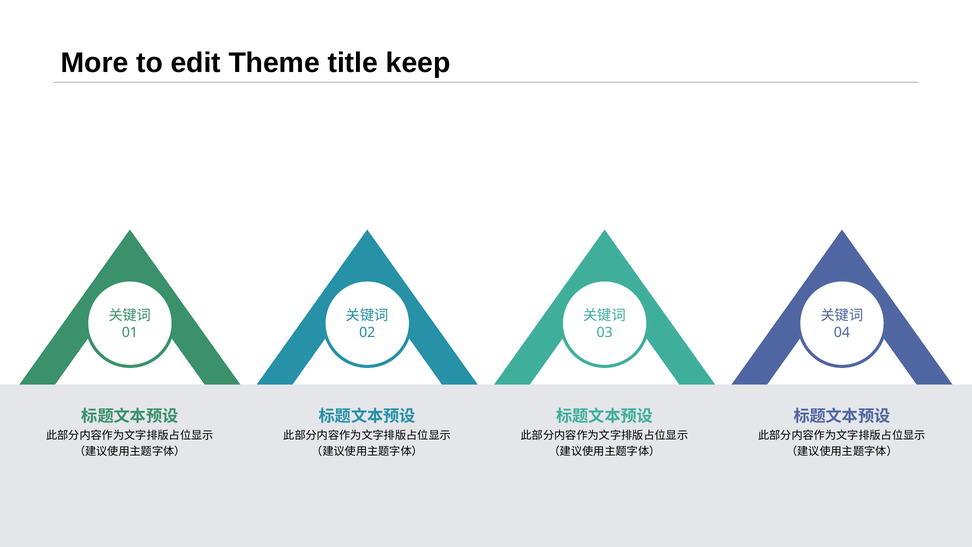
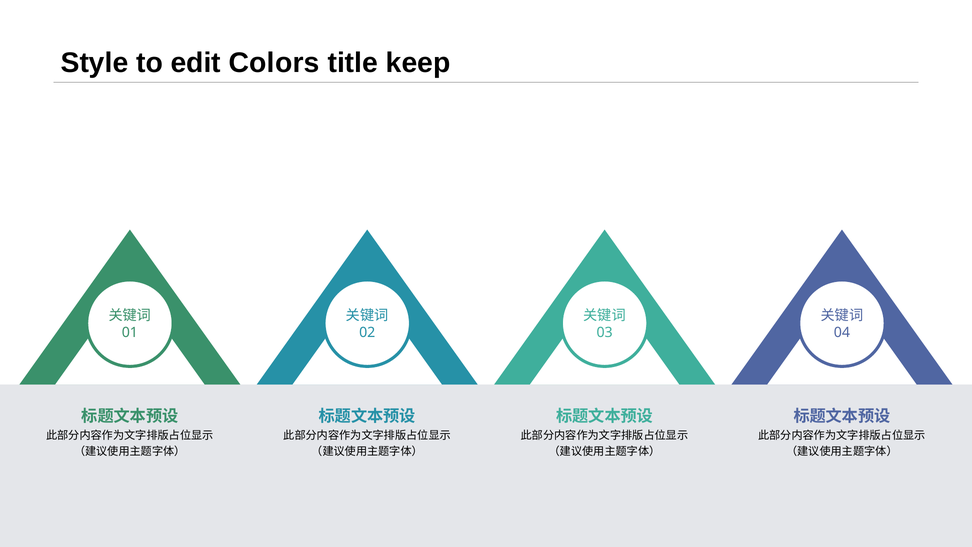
More: More -> Style (95, 63)
Theme: Theme -> Colors (274, 63)
